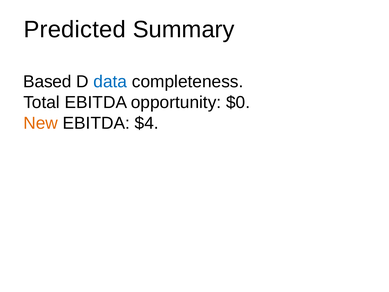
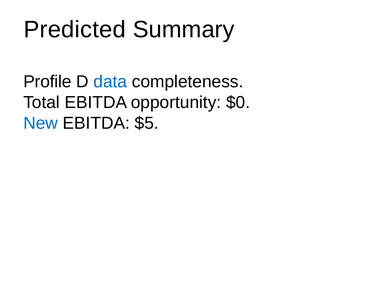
Based: Based -> Profile (47, 82)
New colour: orange -> blue (41, 123)
$4: $4 -> $5 (147, 123)
